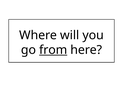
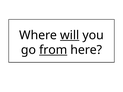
will underline: none -> present (70, 35)
